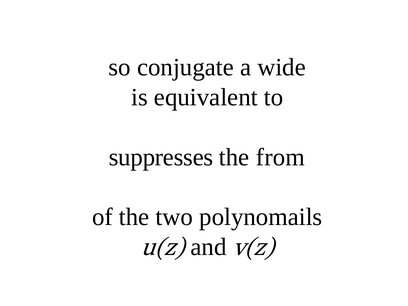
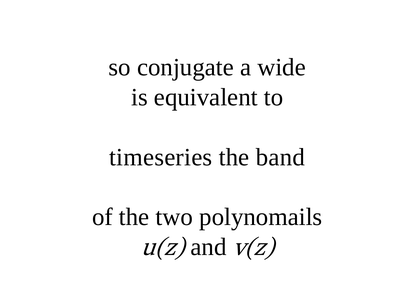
suppresses: suppresses -> timeseries (161, 157)
from: from -> band (280, 157)
